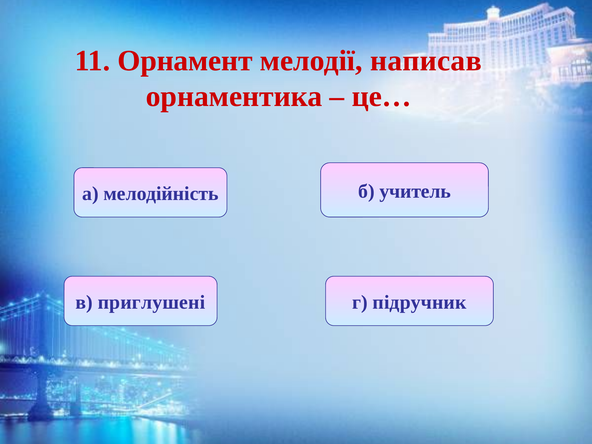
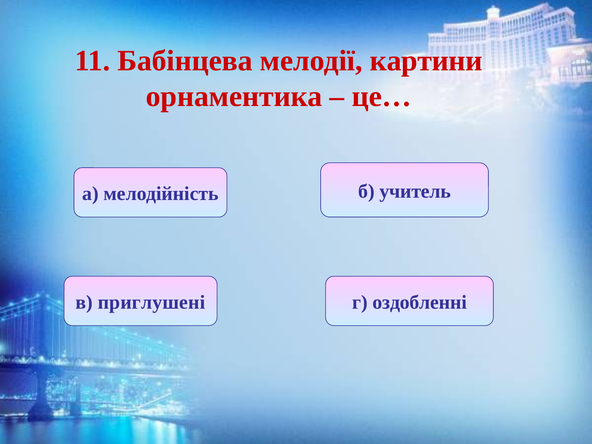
Орнамент: Орнамент -> Бабінцева (185, 61)
написав: написав -> картини (426, 61)
підручник: підручник -> оздобленні (420, 302)
